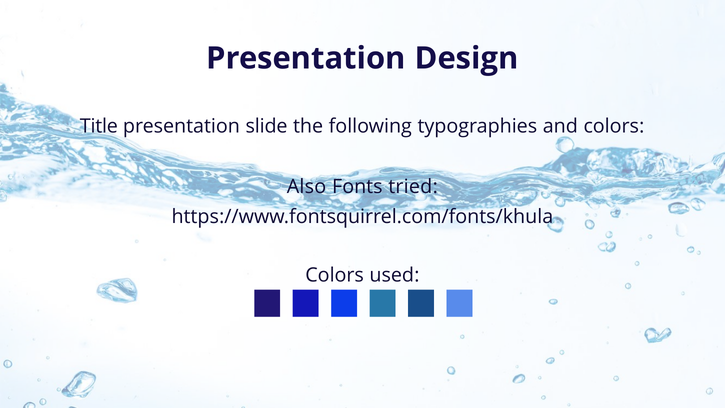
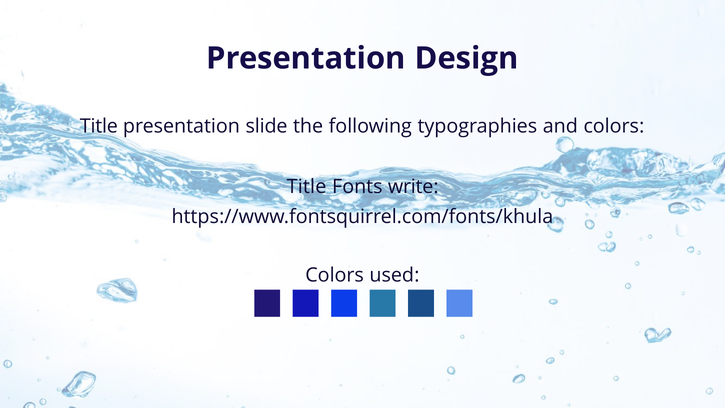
Also: Also -> Title (306, 186)
tried: tried -> write (413, 186)
